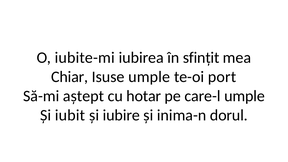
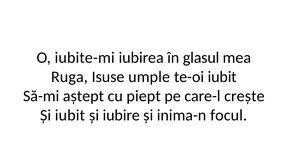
sfințit: sfințit -> glasul (201, 58)
Chiar: Chiar -> Ruga (70, 77)
te-oi port: port -> iubit (222, 77)
hotar: hotar -> piept (144, 96)
care-l umple: umple -> crește (244, 96)
dorul: dorul -> focul (229, 115)
